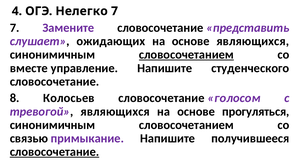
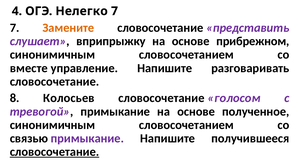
Замените colour: purple -> orange (68, 28)
ожидающих: ожидающих -> вприпрыжку (111, 41)
основе являющихся: являющихся -> прибрежном (253, 41)
словосочетанием underline: present -> none (186, 55)
студенческого: студенческого -> разговаривать (250, 68)
тревогой являющихся: являющихся -> примыкание (115, 111)
прогуляться: прогуляться -> полученное (256, 111)
